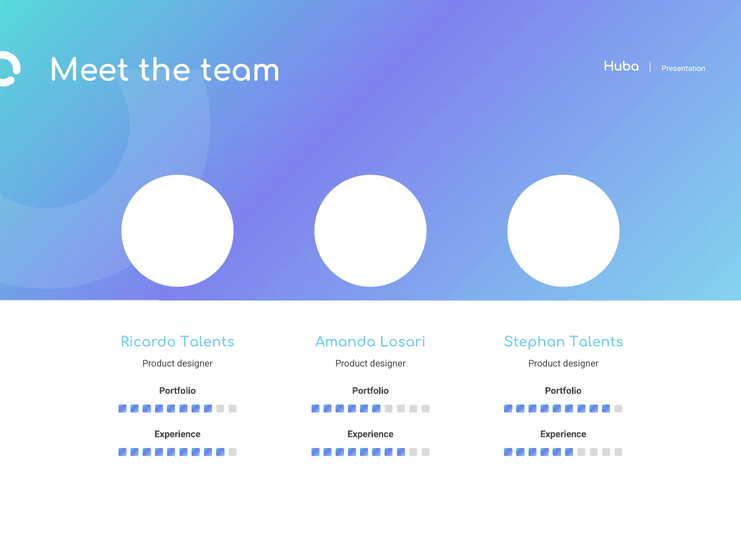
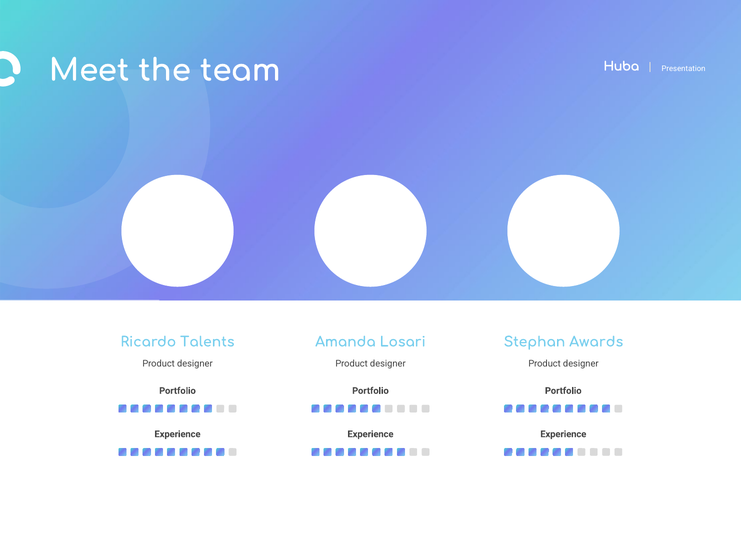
Stephan Talents: Talents -> Awards (596, 342)
